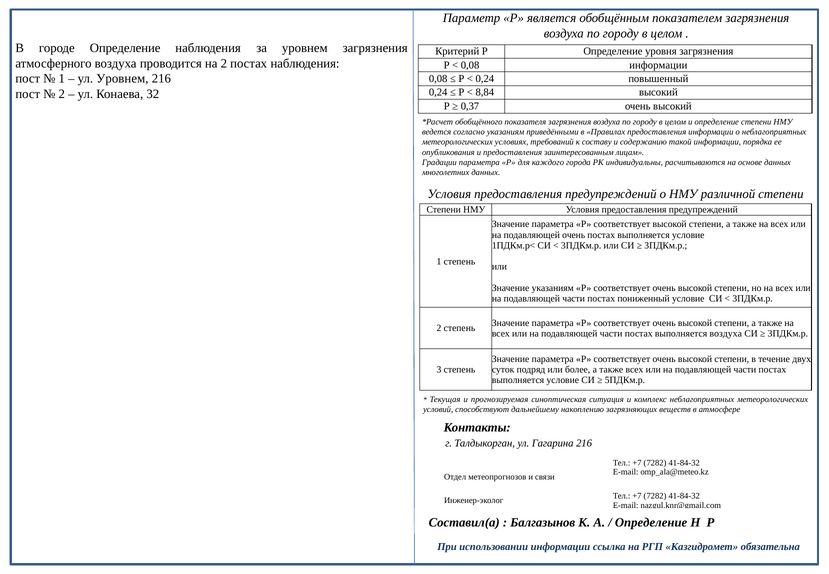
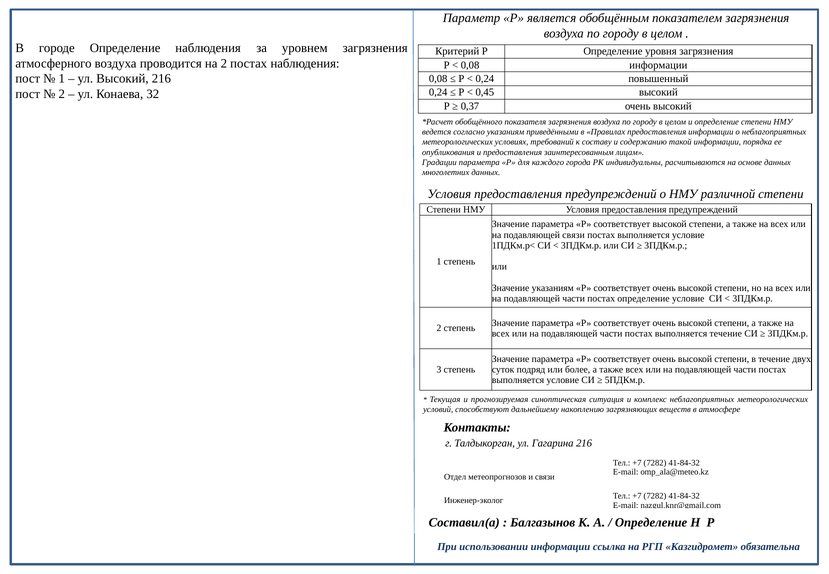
ул Уровнем: Уровнем -> Высокий (122, 79)
8,84: 8,84 -> 0,45 (485, 92)
подавляющей очень: очень -> связи (574, 235)
постах пониженный: пониженный -> определение (643, 298)
выполняется воздуха: воздуха -> течение (726, 333)
